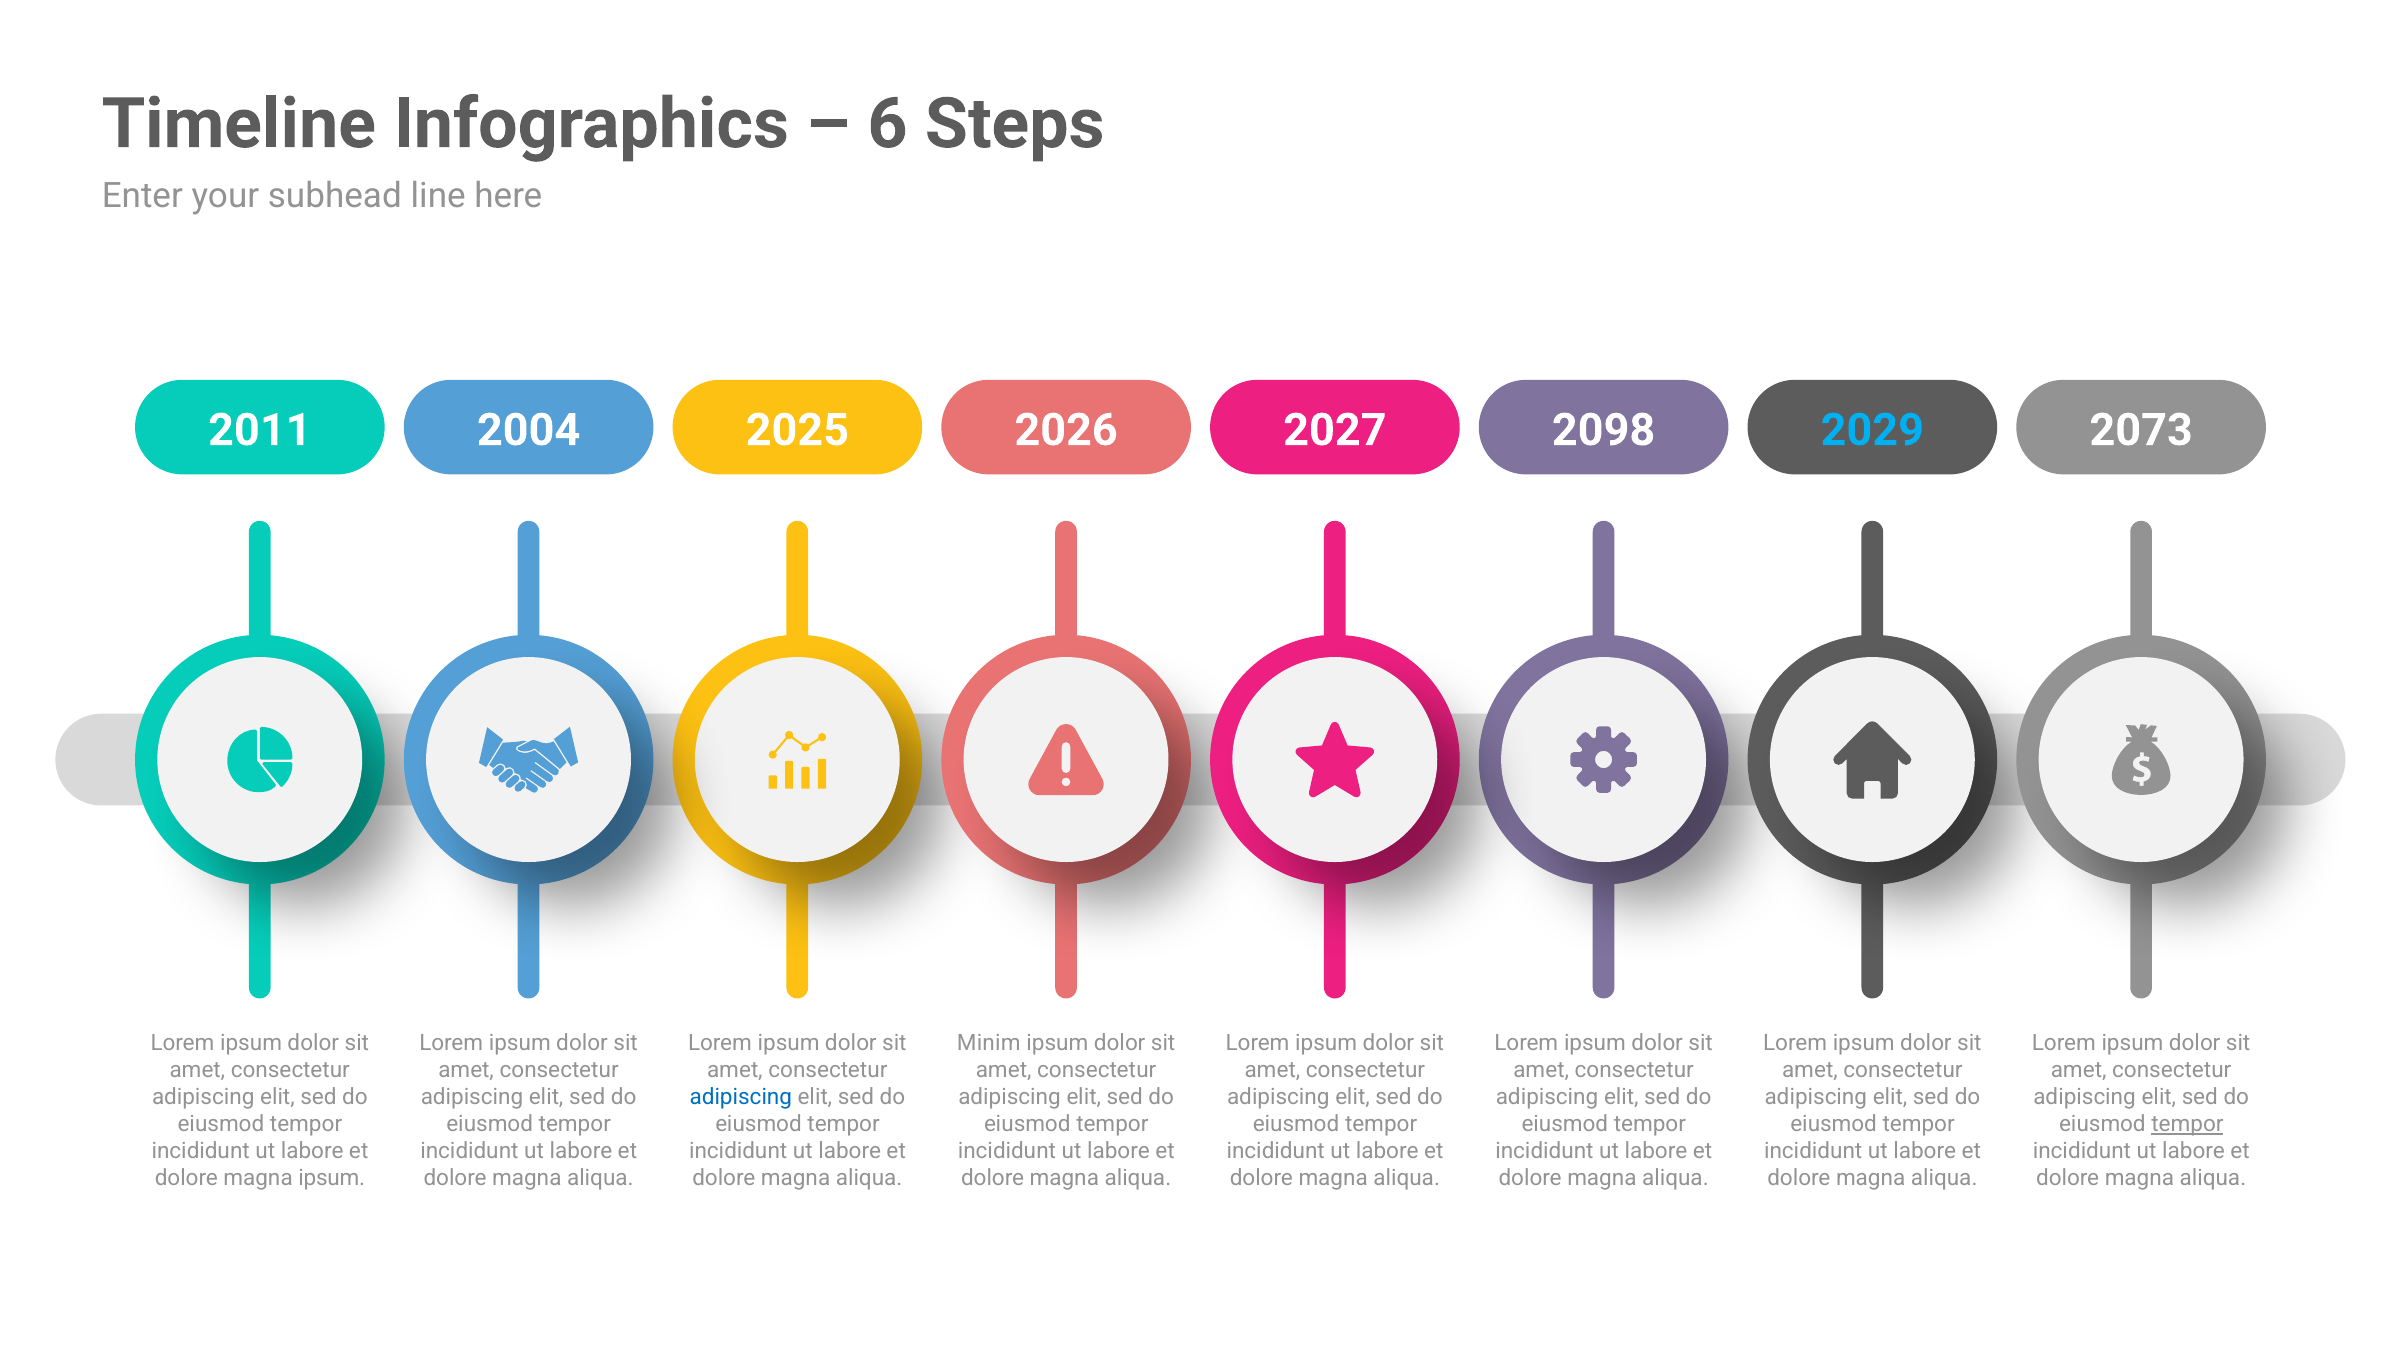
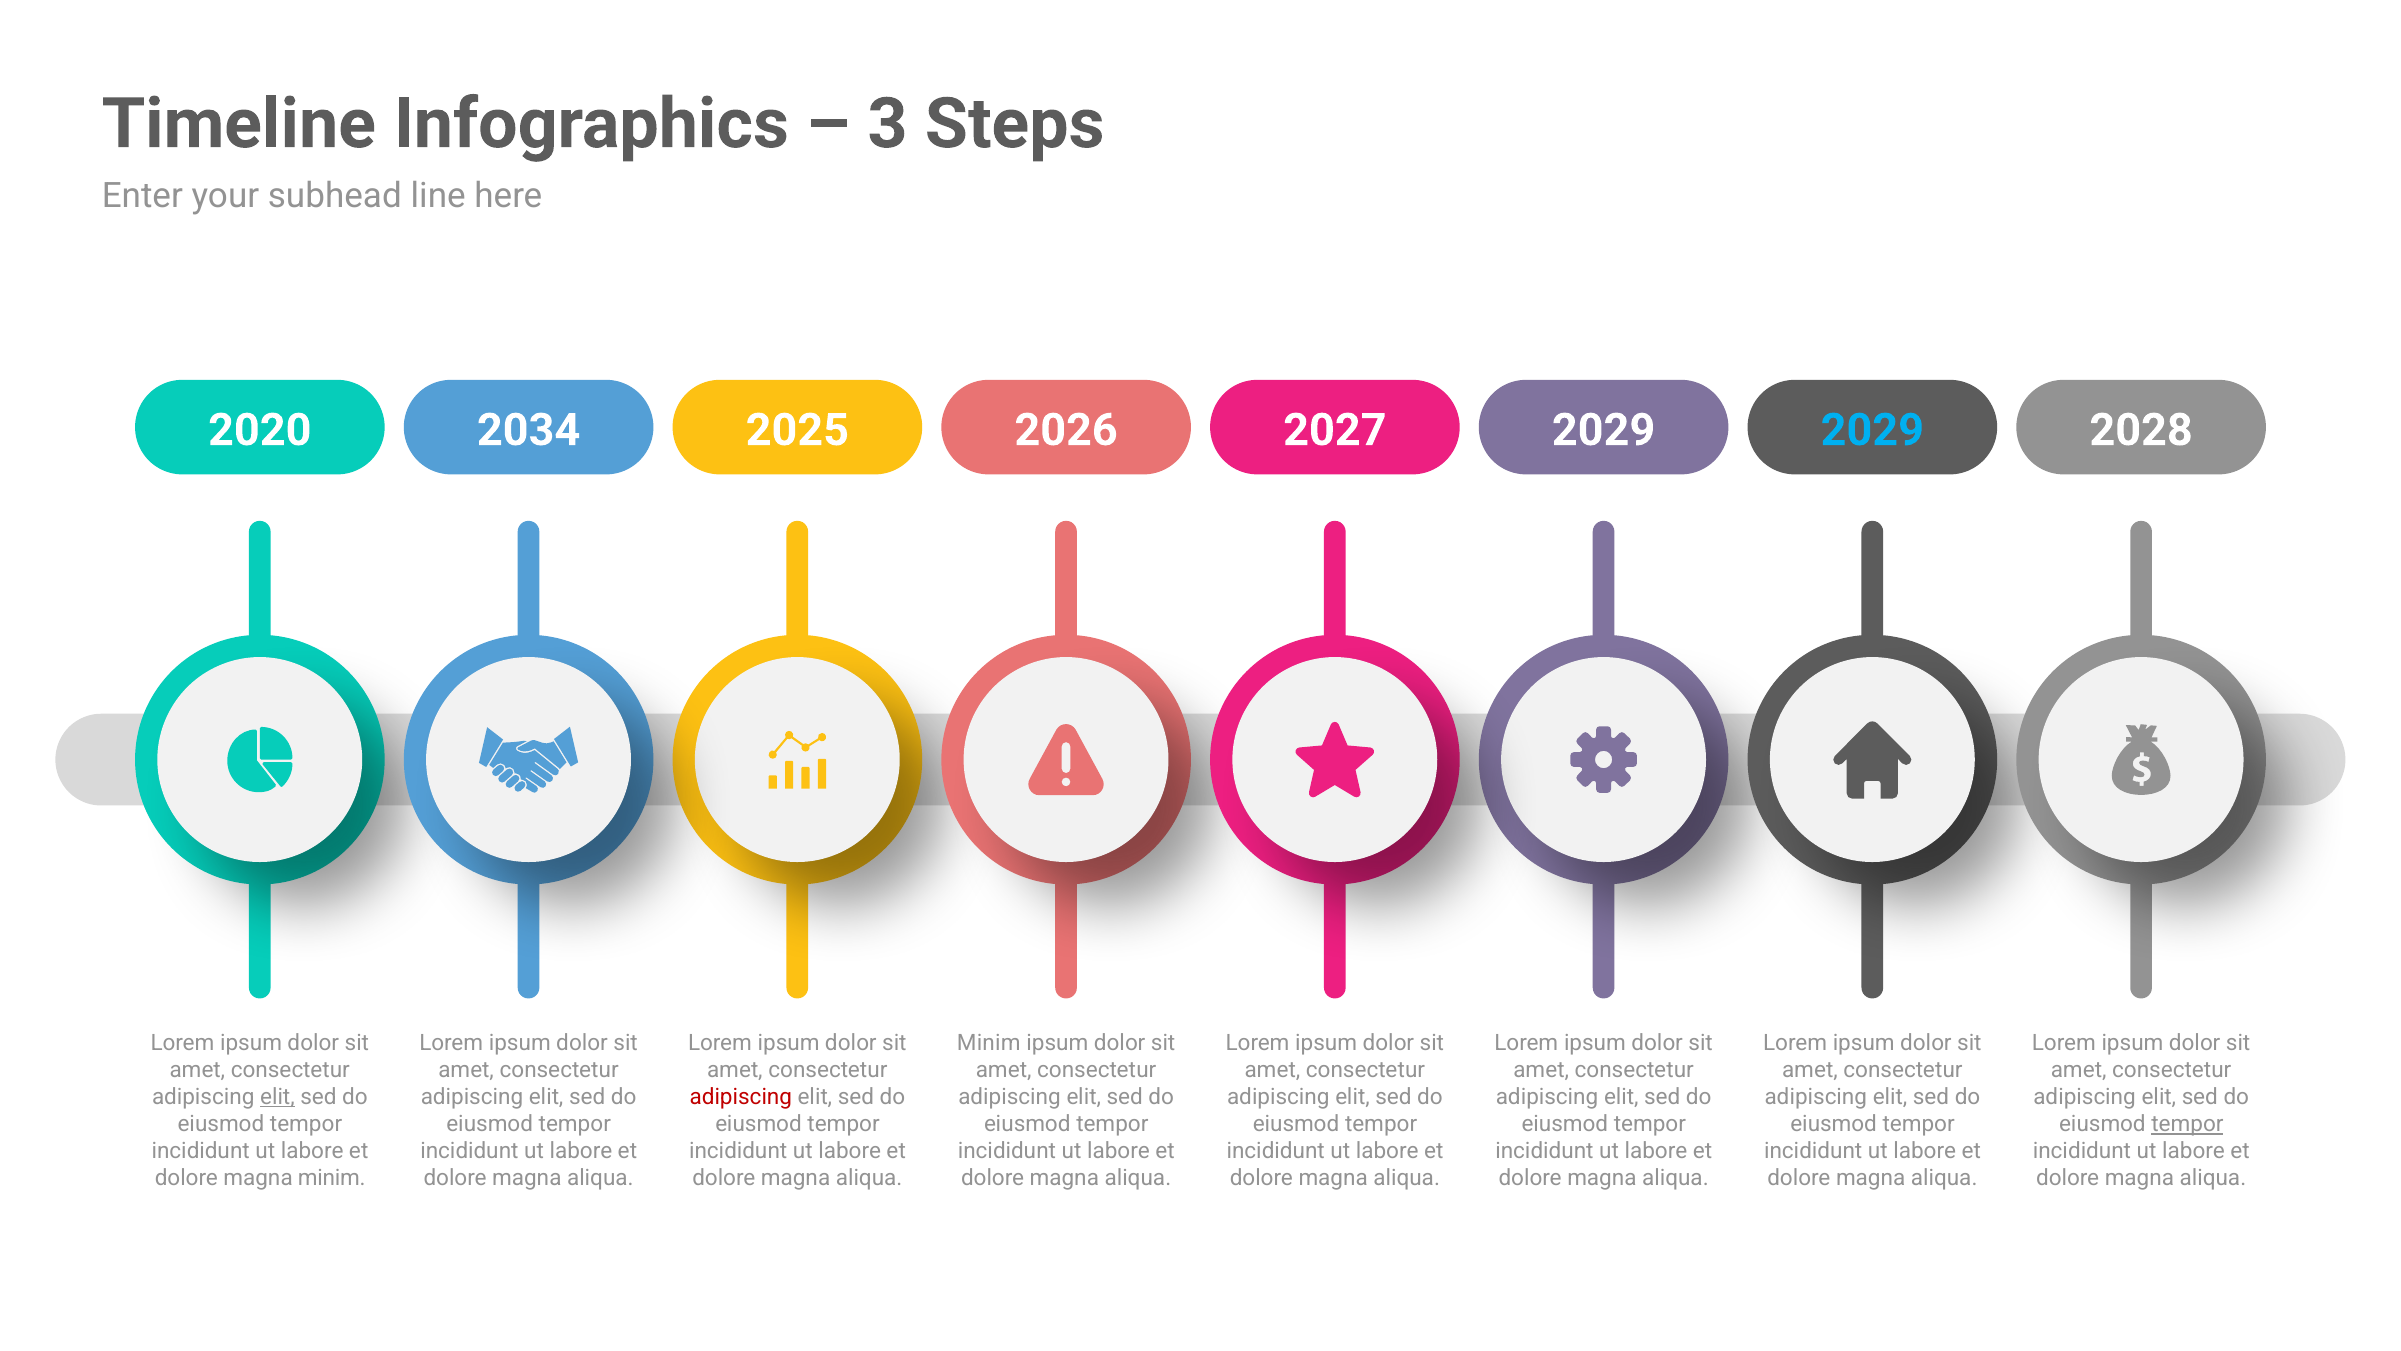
6: 6 -> 3 (887, 124)
2011: 2011 -> 2020 (260, 430)
2004: 2004 -> 2034 (529, 430)
2026 2098: 2098 -> 2029 (1604, 430)
2073: 2073 -> 2028 (2141, 430)
elit underline: none -> present (277, 1097)
adipiscing colour: blue -> red (741, 1097)
magna ipsum: ipsum -> minim (332, 1178)
